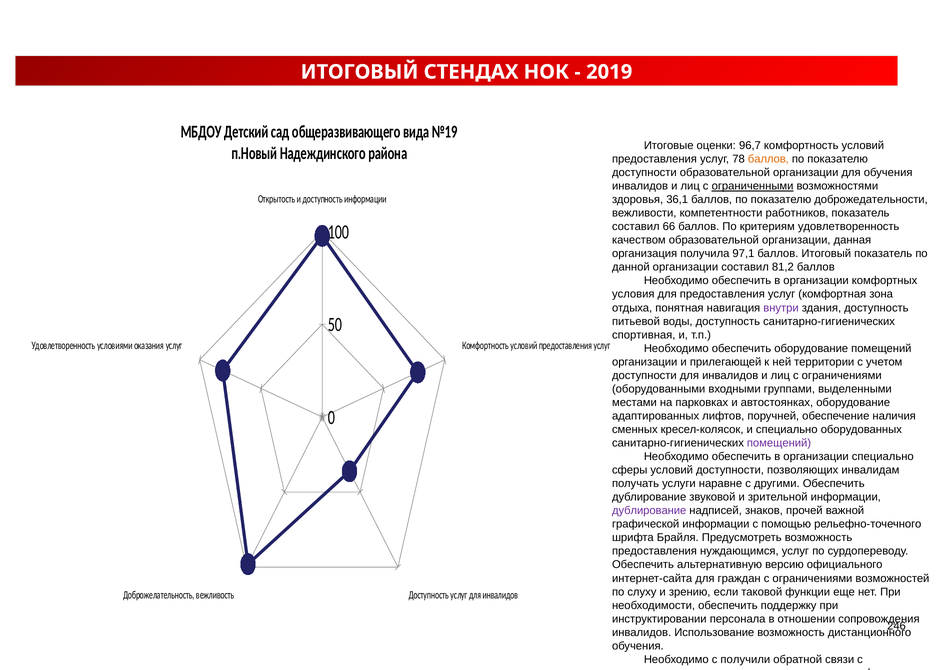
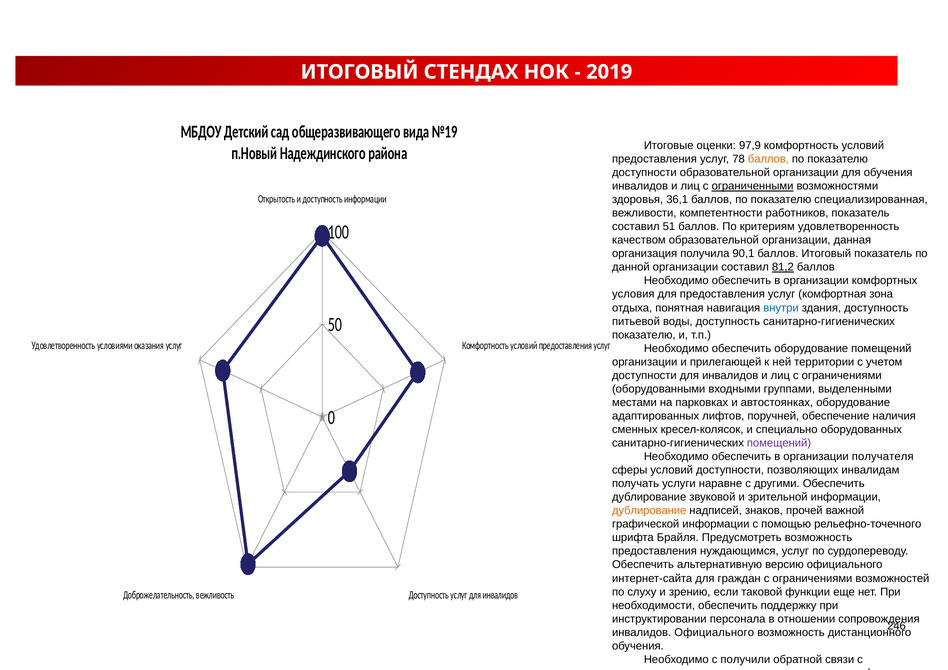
96,7: 96,7 -> 97,9 (750, 146)
доброжедательности: доброжедательности -> специализированная (871, 200)
66: 66 -> 51 (669, 227)
97,1: 97,1 -> 90,1 (743, 254)
81,2 underline: none -> present (783, 267)
внутри colour: purple -> blue (781, 308)
спортивная: спортивная -> показателю (644, 335)
организации специально: специально -> получателя (883, 457)
дублирование colour: purple -> orange (649, 511)
инвалидов Использование: Использование -> Официального (714, 633)
